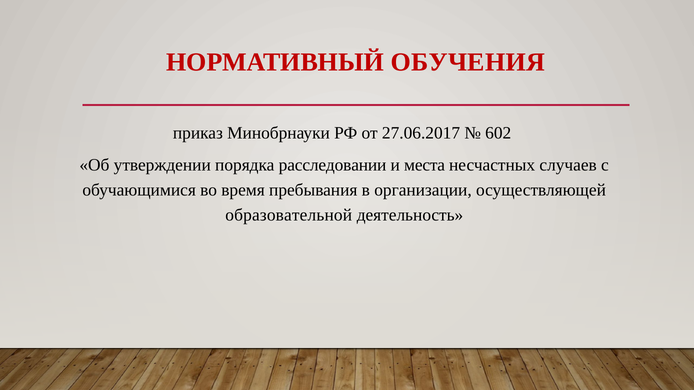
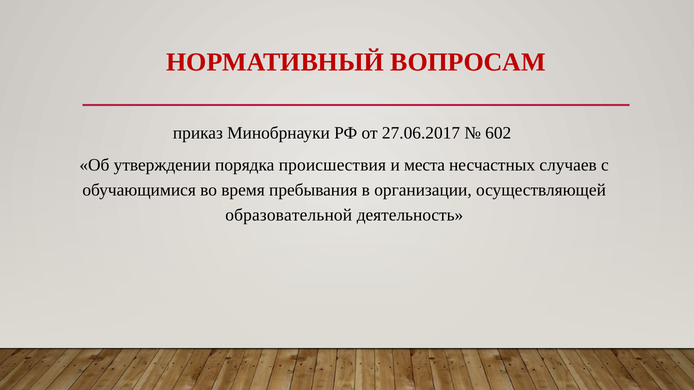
ОБУЧЕНИЯ: ОБУЧЕНИЯ -> ВОПРОСАМ (468, 62)
расследовании: расследовании -> происшествия (332, 165)
